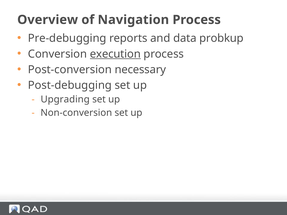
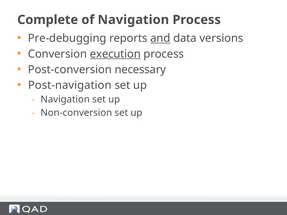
Overview: Overview -> Complete (48, 20)
and underline: none -> present (160, 38)
probkup: probkup -> versions (221, 38)
Post-debugging: Post-debugging -> Post-navigation (70, 85)
Upgrading: Upgrading -> Navigation (65, 100)
